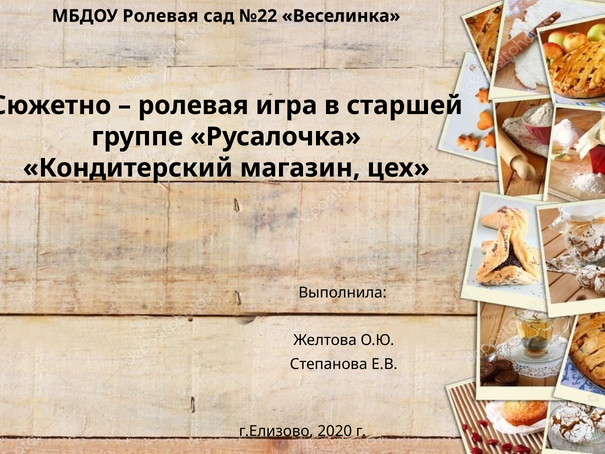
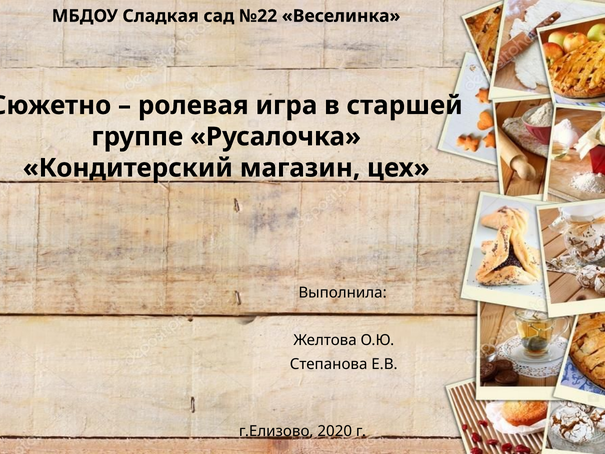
МБДОУ Ролевая: Ролевая -> Сладкая (161, 16)
